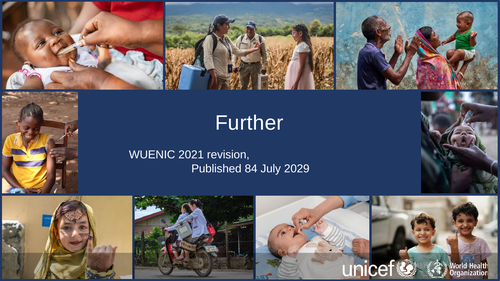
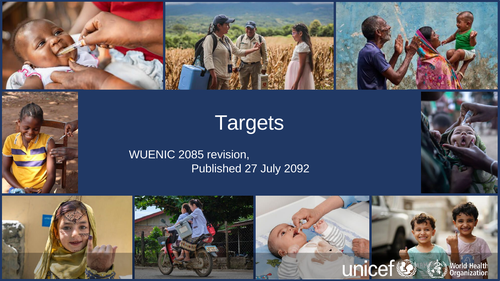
Further: Further -> Targets (249, 123)
2021: 2021 -> 2085 (191, 155)
84: 84 -> 27 (251, 169)
2029: 2029 -> 2092 (297, 169)
